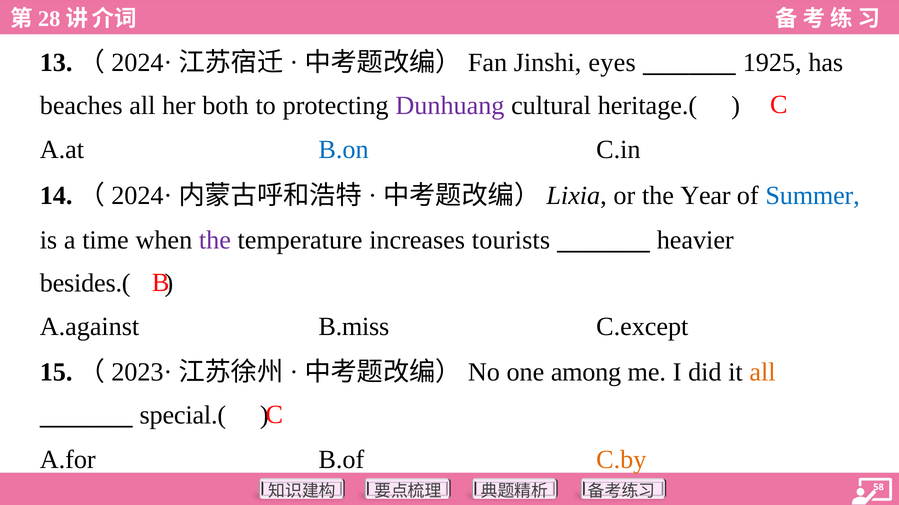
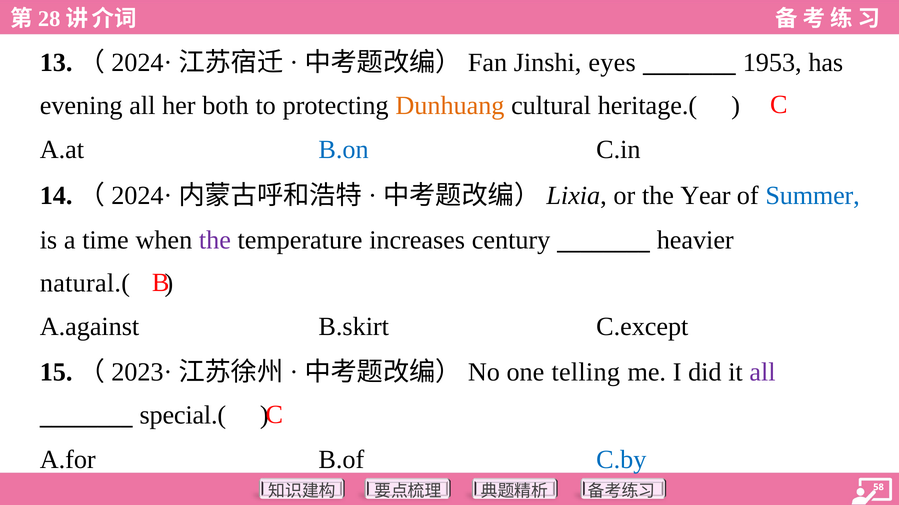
1925: 1925 -> 1953 (772, 62)
beaches: beaches -> evening (81, 106)
Dunhuang colour: purple -> orange (450, 106)
tourists: tourists -> century (511, 241)
besides.(: besides.( -> natural.( (85, 284)
B.miss: B.miss -> B.skirt (354, 327)
among: among -> telling (586, 373)
all colour: orange -> purple (763, 373)
C.by colour: orange -> blue (621, 460)
